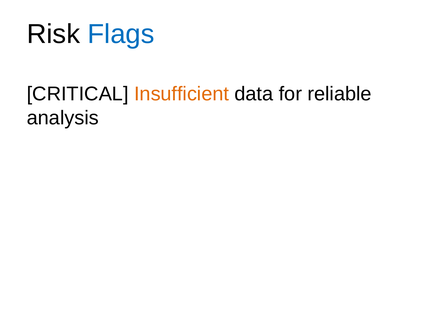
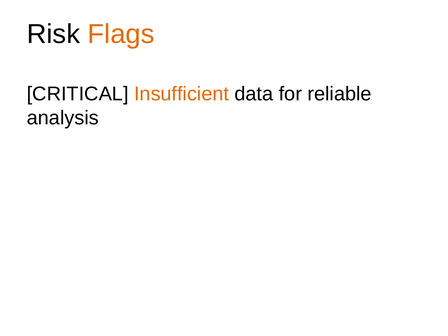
Flags colour: blue -> orange (121, 34)
